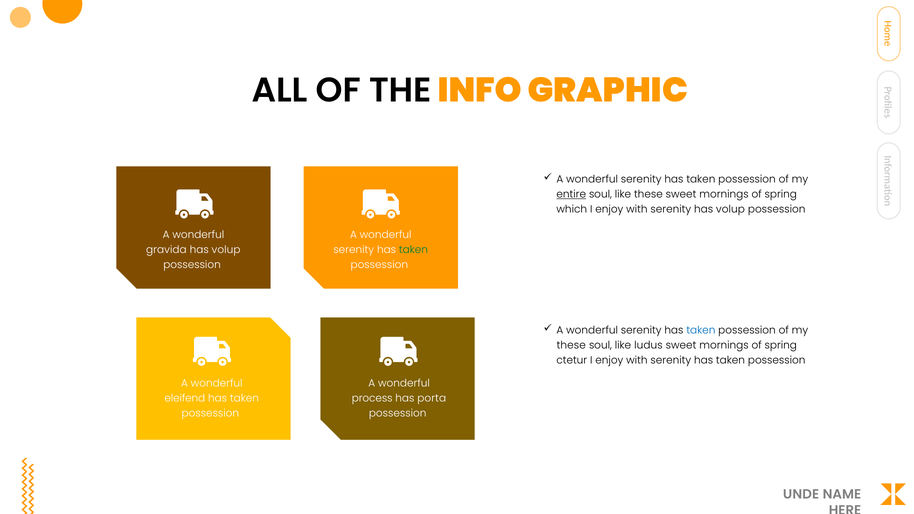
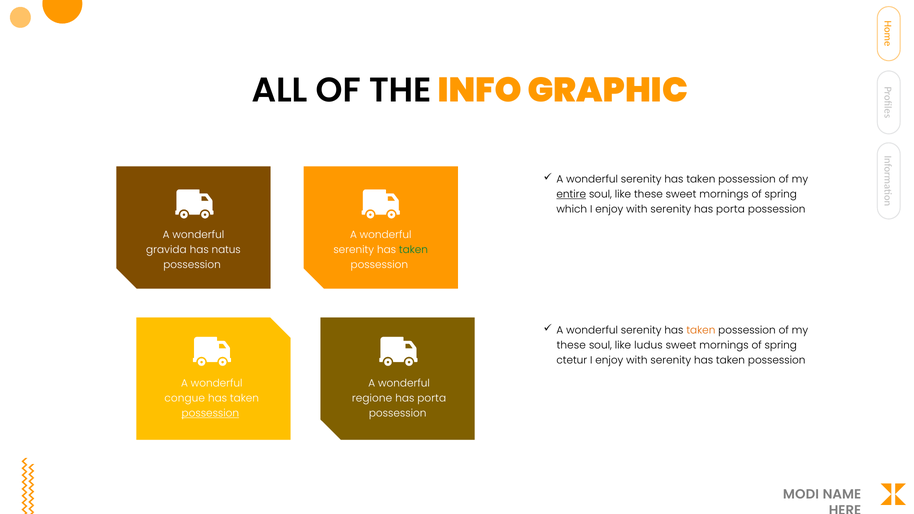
serenity has volup: volup -> porta (730, 209)
volup: volup -> natus (226, 250)
taken colour: blue -> orange (701, 330)
eleifend: eleifend -> congue (185, 398)
process: process -> regione (372, 398)
possession underline: none -> present (210, 413)
UNDE: UNDE -> MODI (801, 494)
